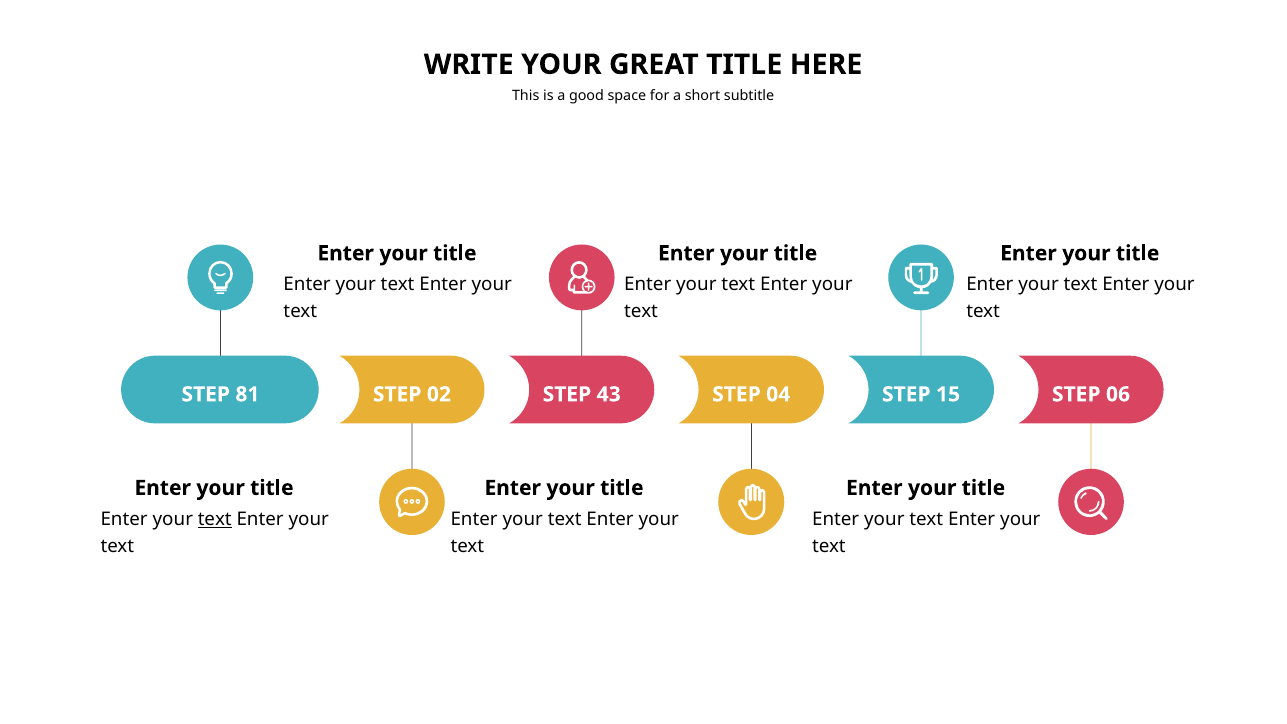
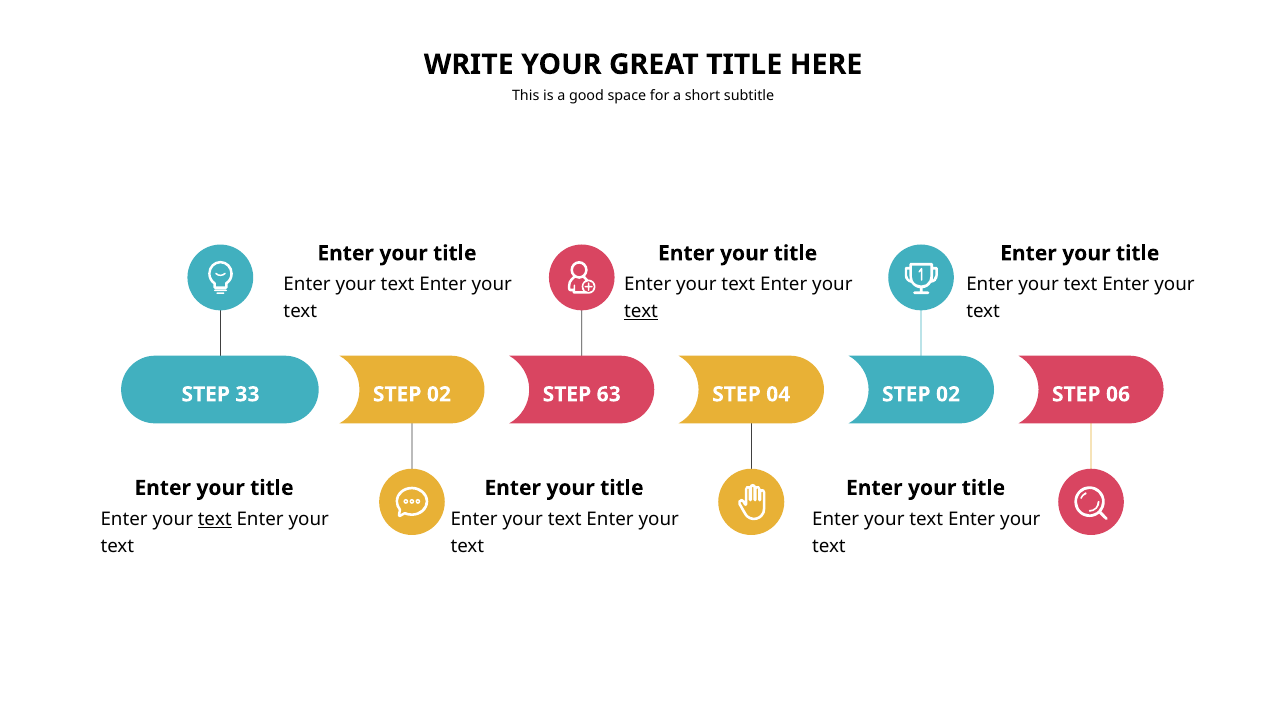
text underline: none -> present (641, 312)
81: 81 -> 33 (247, 394)
43: 43 -> 63 (609, 394)
04 STEP 15: 15 -> 02 (948, 394)
